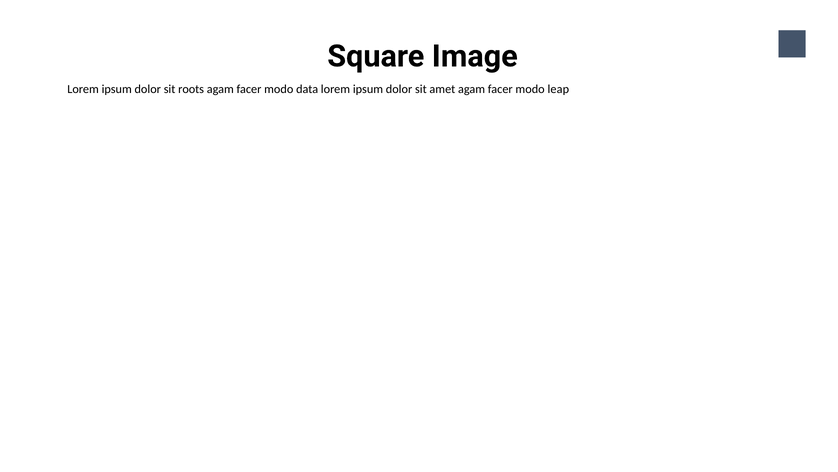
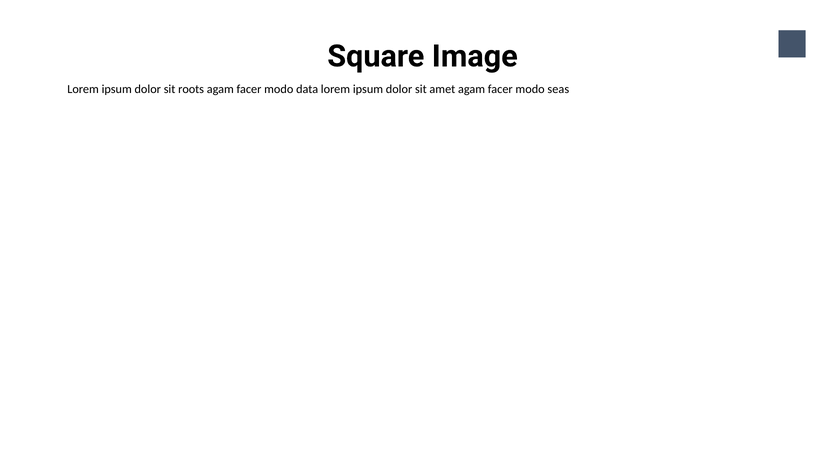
leap: leap -> seas (558, 89)
